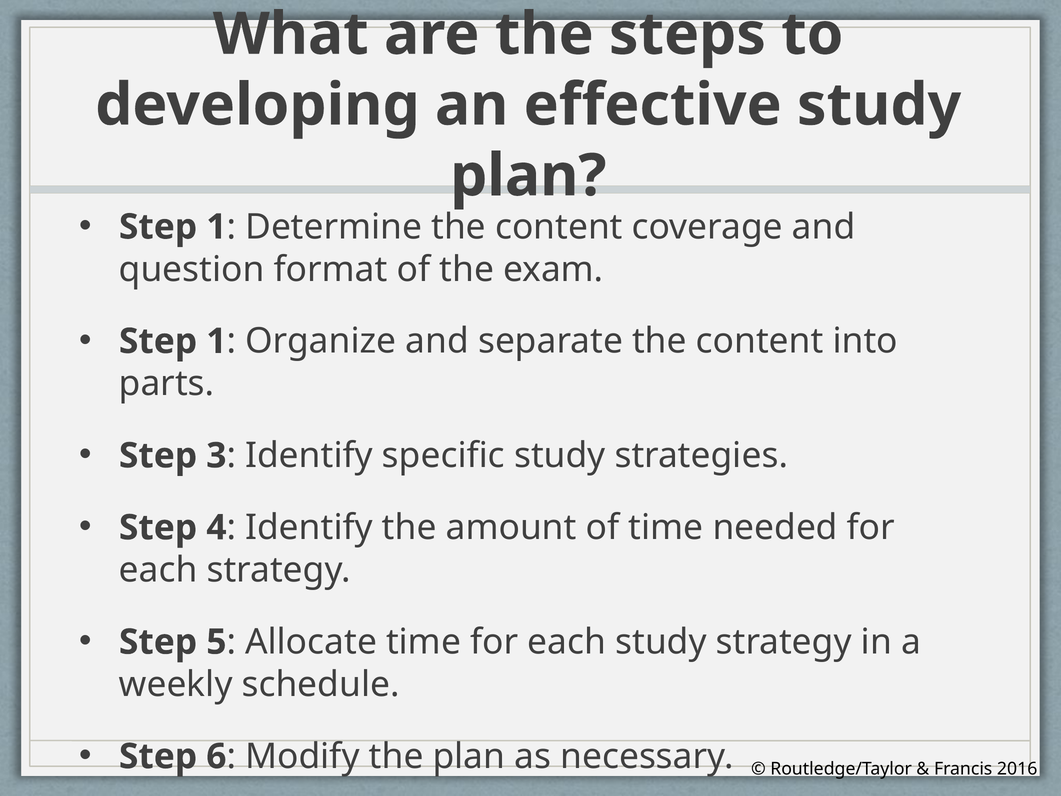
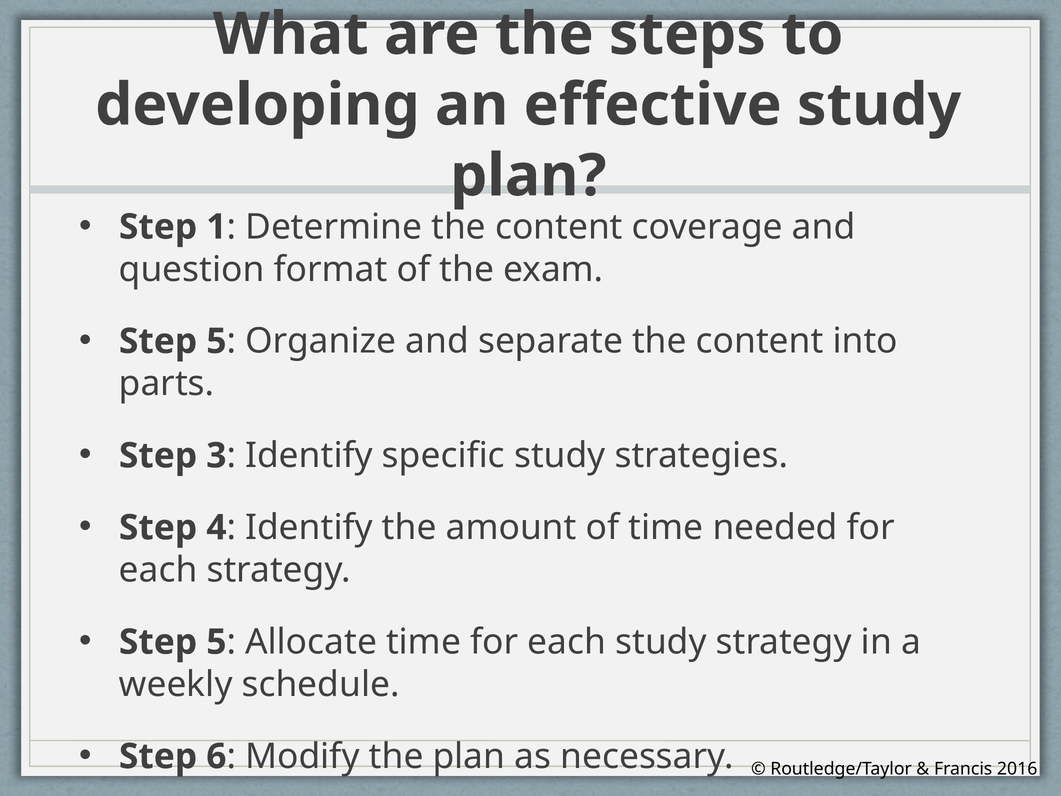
1: 1 -> 5 (216, 341)
